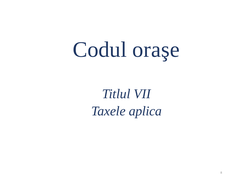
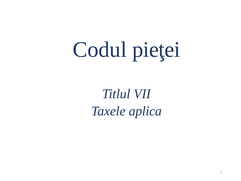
oraşe: oraşe -> pieţei (156, 49)
